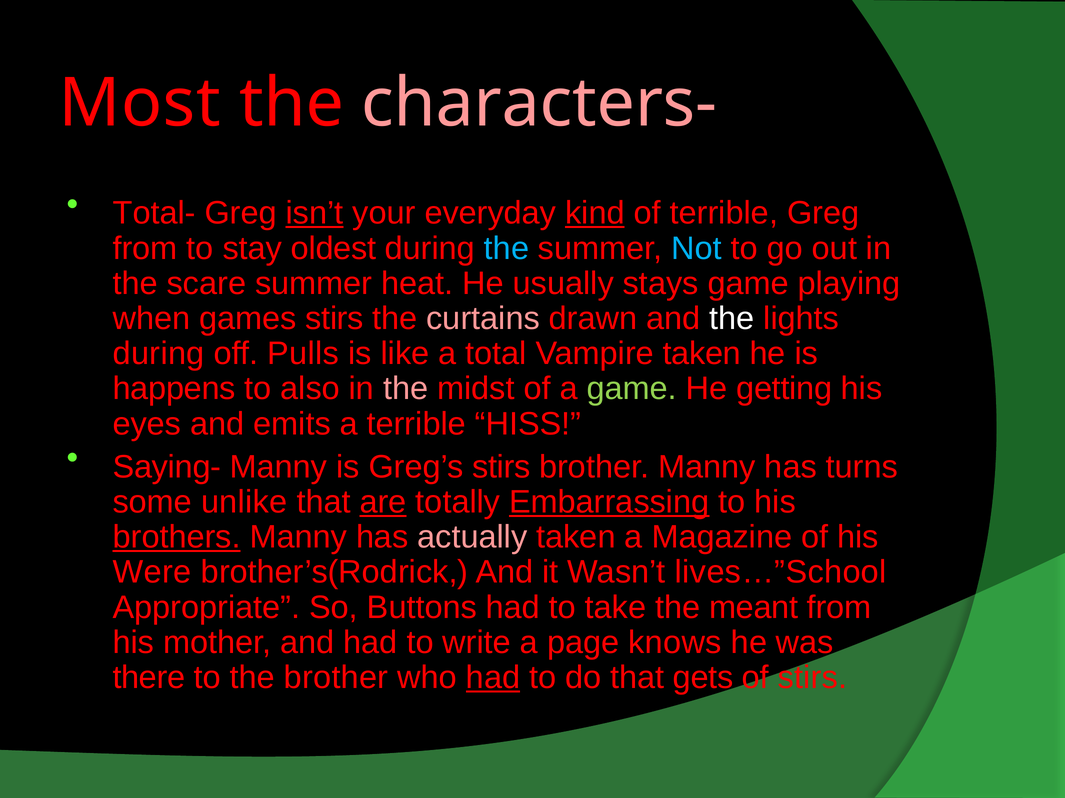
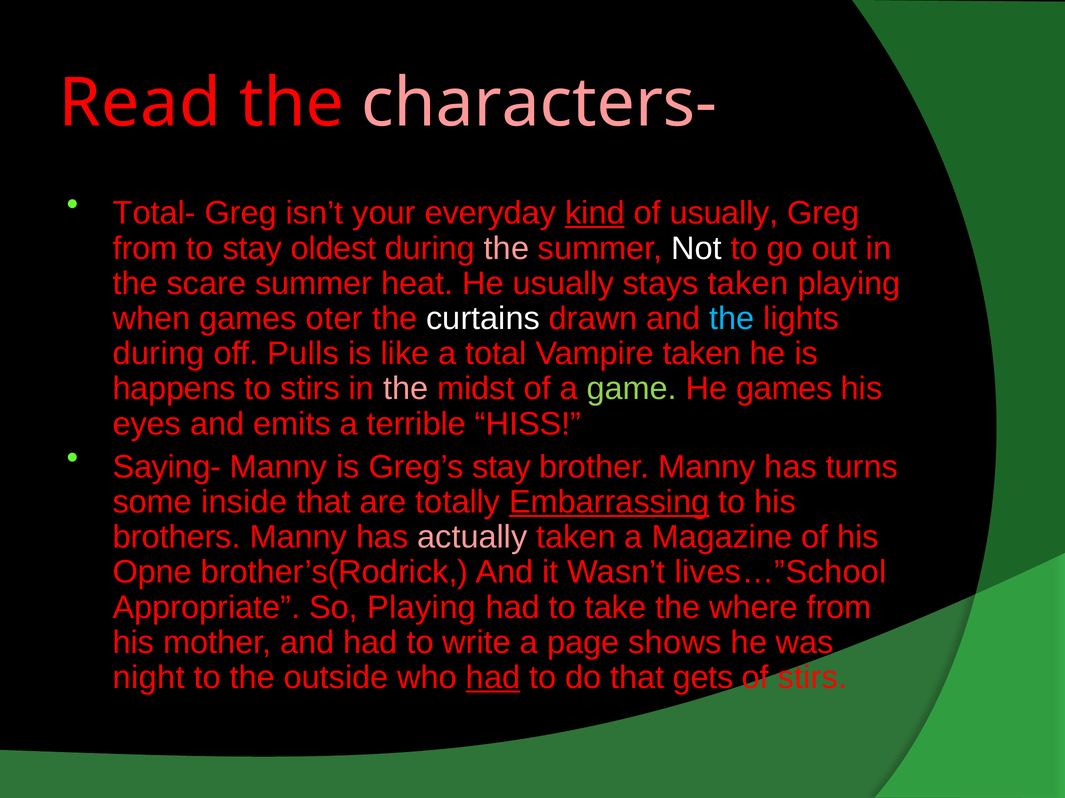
Most: Most -> Read (140, 103)
isn’t underline: present -> none (315, 213)
of terrible: terrible -> usually (724, 213)
the colour: light blue -> pink (507, 249)
Not colour: light blue -> white (697, 249)
stays game: game -> taken (748, 284)
games stirs: stirs -> oter (334, 319)
curtains colour: pink -> white (483, 319)
the colour: white -> light blue (732, 319)
to also: also -> stirs (310, 389)
He getting: getting -> games (784, 389)
Greg’s stirs: stirs -> stay (502, 467)
unlike: unlike -> inside (244, 502)
are underline: present -> none (383, 502)
brothers underline: present -> none (177, 538)
Were: Were -> Opne (152, 573)
So Buttons: Buttons -> Playing (422, 608)
meant: meant -> where (754, 608)
knows: knows -> shows (675, 643)
there: there -> night (149, 678)
the brother: brother -> outside (336, 678)
